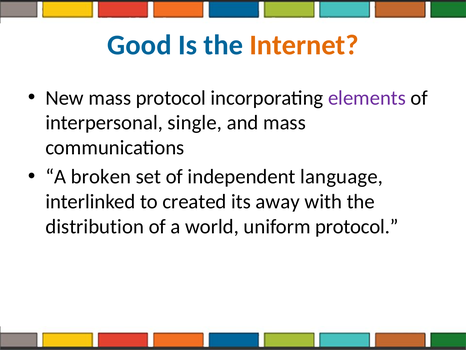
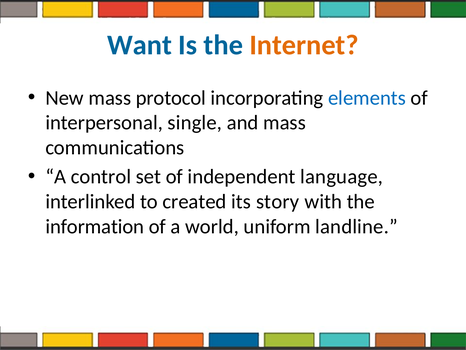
Good: Good -> Want (139, 45)
elements colour: purple -> blue (367, 98)
broken: broken -> control (101, 176)
away: away -> story (278, 201)
distribution: distribution -> information (95, 226)
uniform protocol: protocol -> landline (357, 226)
